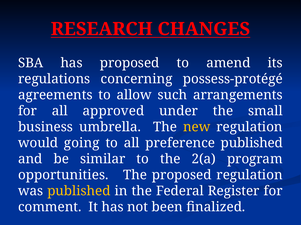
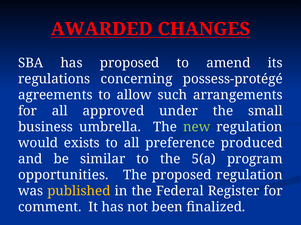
RESEARCH: RESEARCH -> AWARDED (102, 29)
new colour: yellow -> light green (197, 127)
going: going -> exists (82, 143)
preference published: published -> produced (252, 143)
2(a: 2(a -> 5(a (204, 159)
